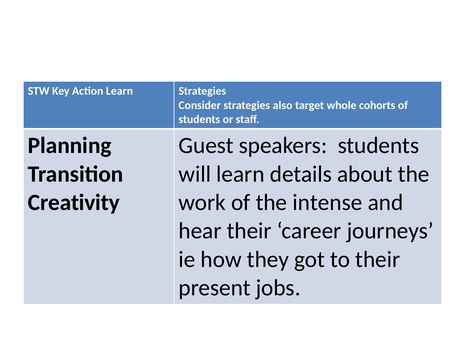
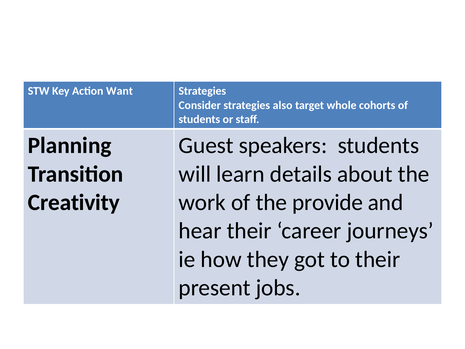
Action Learn: Learn -> Want (119, 91)
intense: intense -> provide (328, 202)
